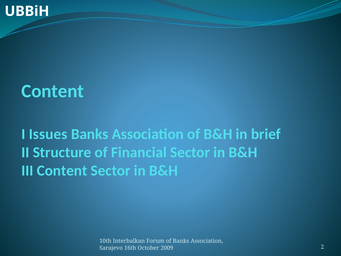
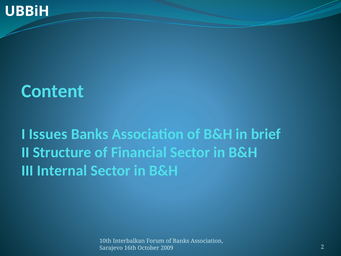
III Content: Content -> Internal (62, 170)
